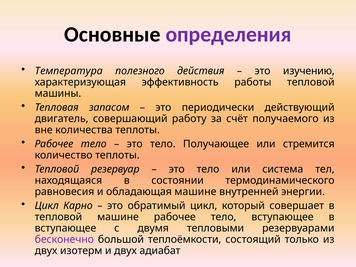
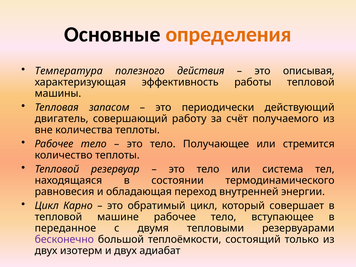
определения colour: purple -> orange (229, 34)
изучению: изучению -> описывая (309, 71)
обладающая машине: машине -> переход (195, 192)
вступающее: вступающее -> переданное (65, 228)
